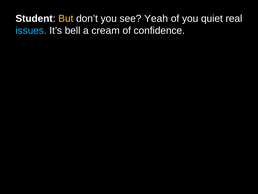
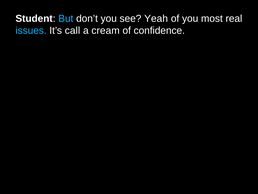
But colour: yellow -> light blue (66, 19)
quiet: quiet -> most (212, 19)
bell: bell -> call (72, 31)
